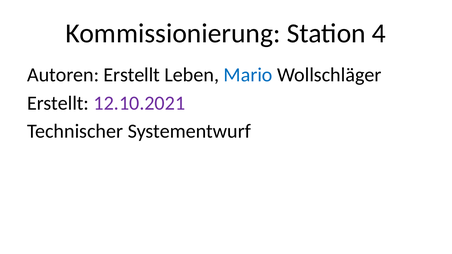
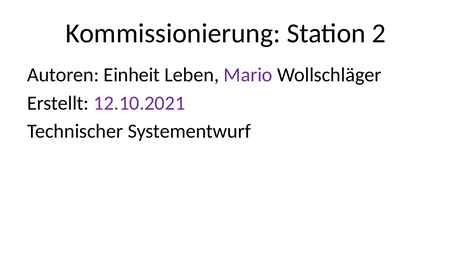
4: 4 -> 2 (379, 33)
Autoren Erstellt: Erstellt -> Einheit (132, 75)
Mario colour: blue -> purple (248, 75)
